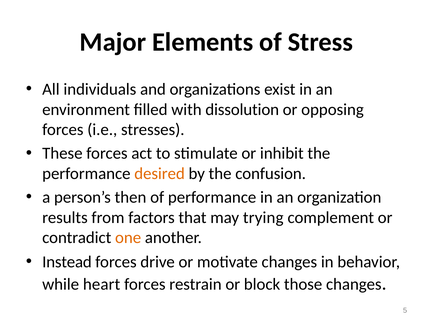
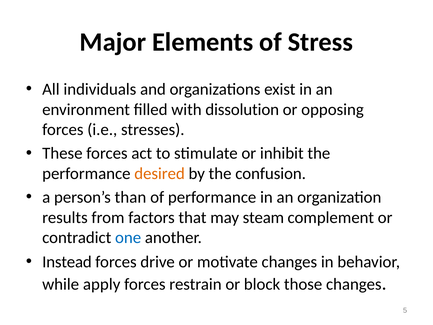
then: then -> than (130, 197)
trying: trying -> steam (263, 217)
one colour: orange -> blue (128, 238)
heart: heart -> apply (102, 284)
